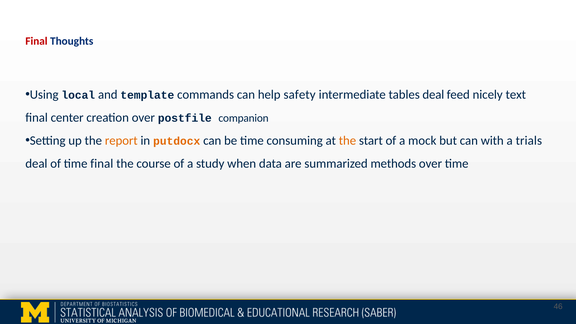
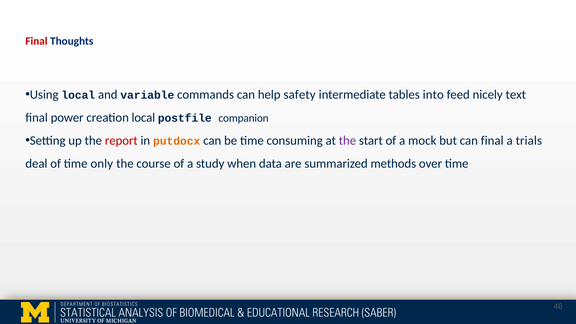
template: template -> variable (147, 95)
tables deal: deal -> into (433, 95)
center: center -> power (67, 118)
creation over: over -> local (143, 118)
report colour: orange -> red (121, 141)
the colour: orange -> purple (347, 141)
can with: with -> final (492, 141)
time final: final -> only (102, 164)
